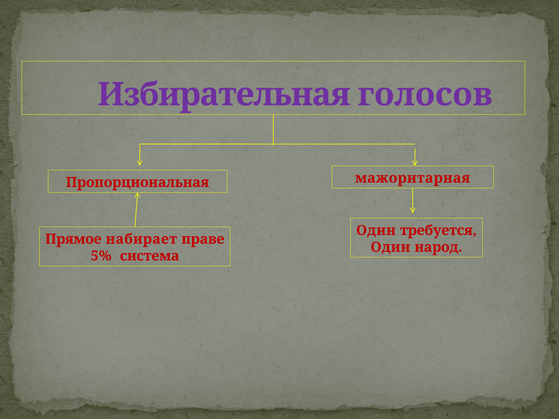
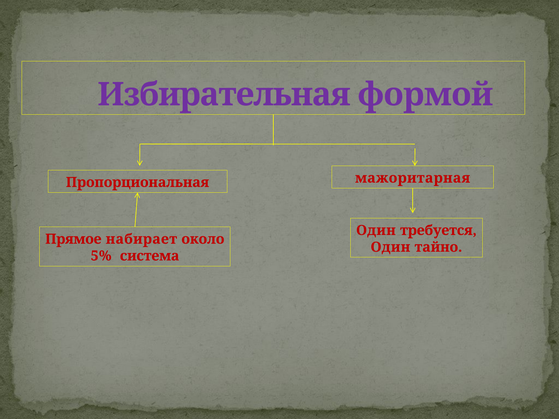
голосов: голосов -> формой (425, 95)
праве: праве -> около (203, 239)
народ: народ -> тайно (438, 247)
